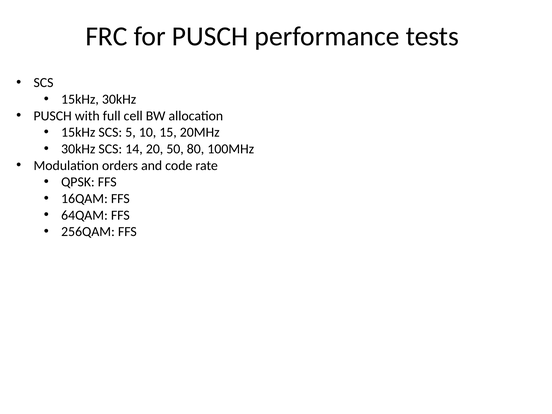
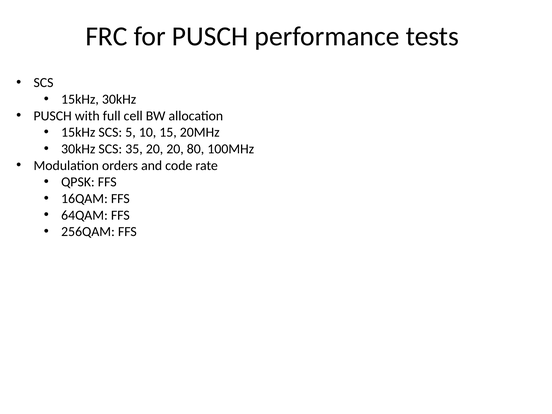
14: 14 -> 35 (134, 149)
20 50: 50 -> 20 (175, 149)
